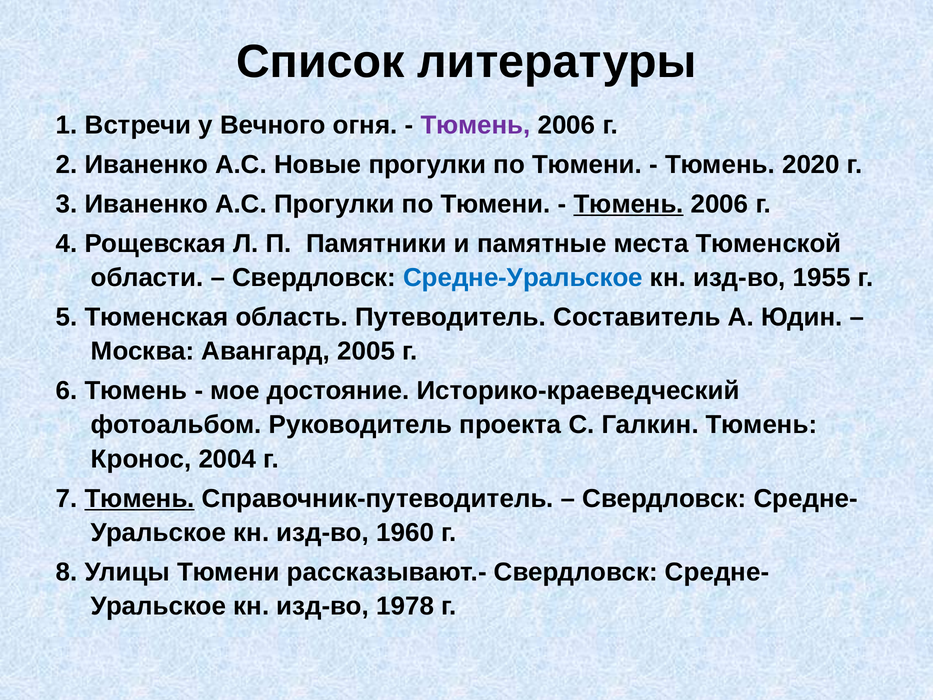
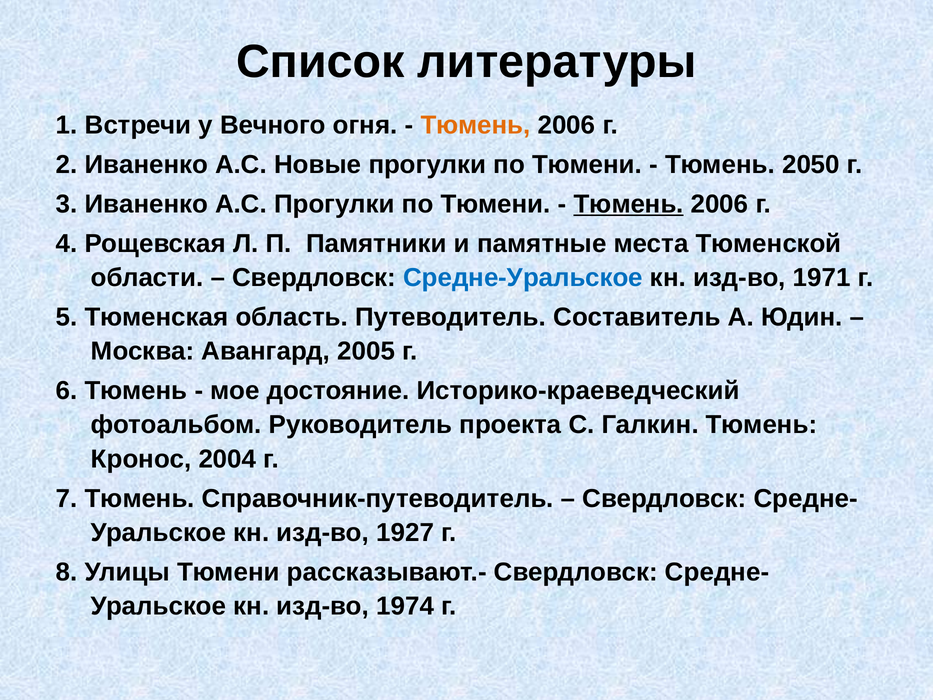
Тюмень colour: purple -> orange (475, 125)
2020: 2020 -> 2050 (811, 165)
1955: 1955 -> 1971 (822, 278)
Тюмень underline: present -> none (140, 498)
1960: 1960 -> 1927 (405, 532)
1978: 1978 -> 1974 (405, 606)
